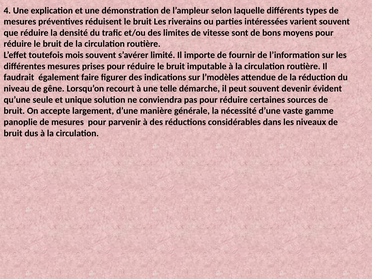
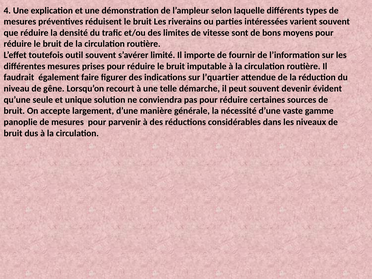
mois: mois -> outil (74, 55)
l’modèles: l’modèles -> l’quartier (221, 77)
